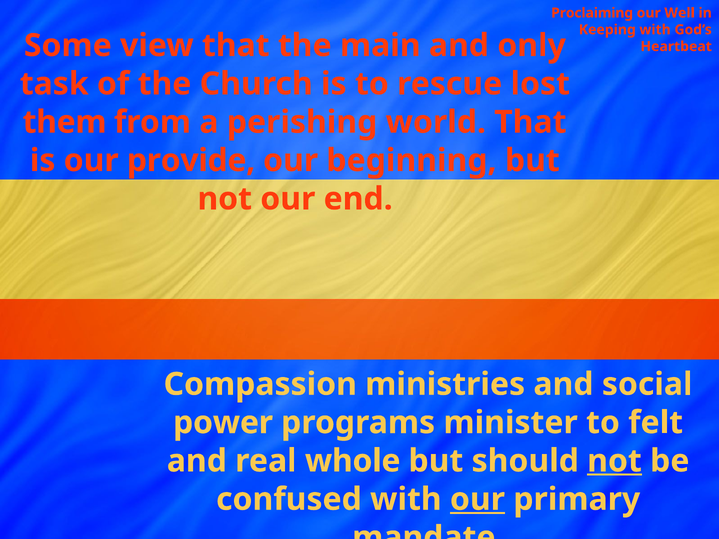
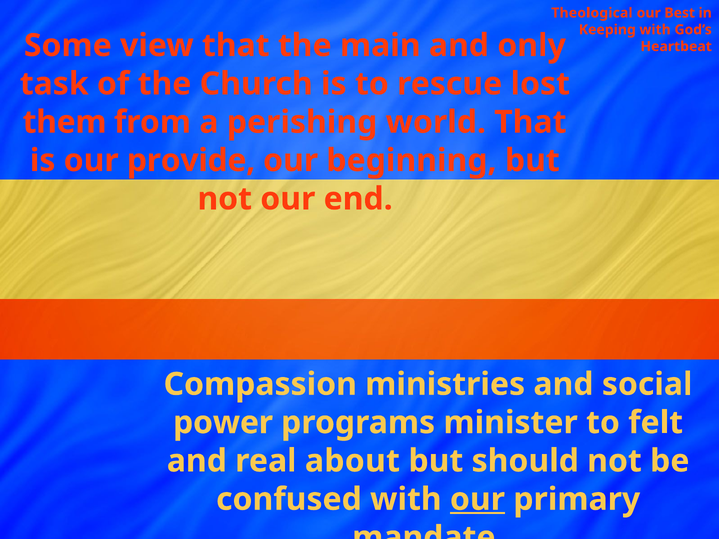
Proclaiming: Proclaiming -> Theological (592, 13)
Well: Well -> Best (680, 13)
whole: whole -> about (352, 461)
not underline: present -> none (614, 461)
